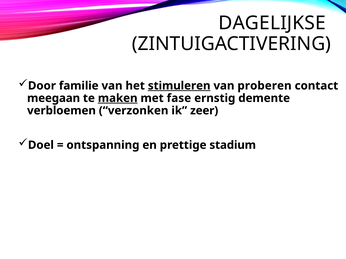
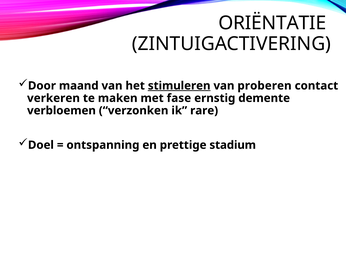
DAGELIJKSE: DAGELIJKSE -> ORIËNTATIE (272, 23)
familie: familie -> maand (79, 86)
meegaan: meegaan -> verkeren (53, 98)
maken underline: present -> none (118, 98)
zeer: zeer -> rare (204, 111)
